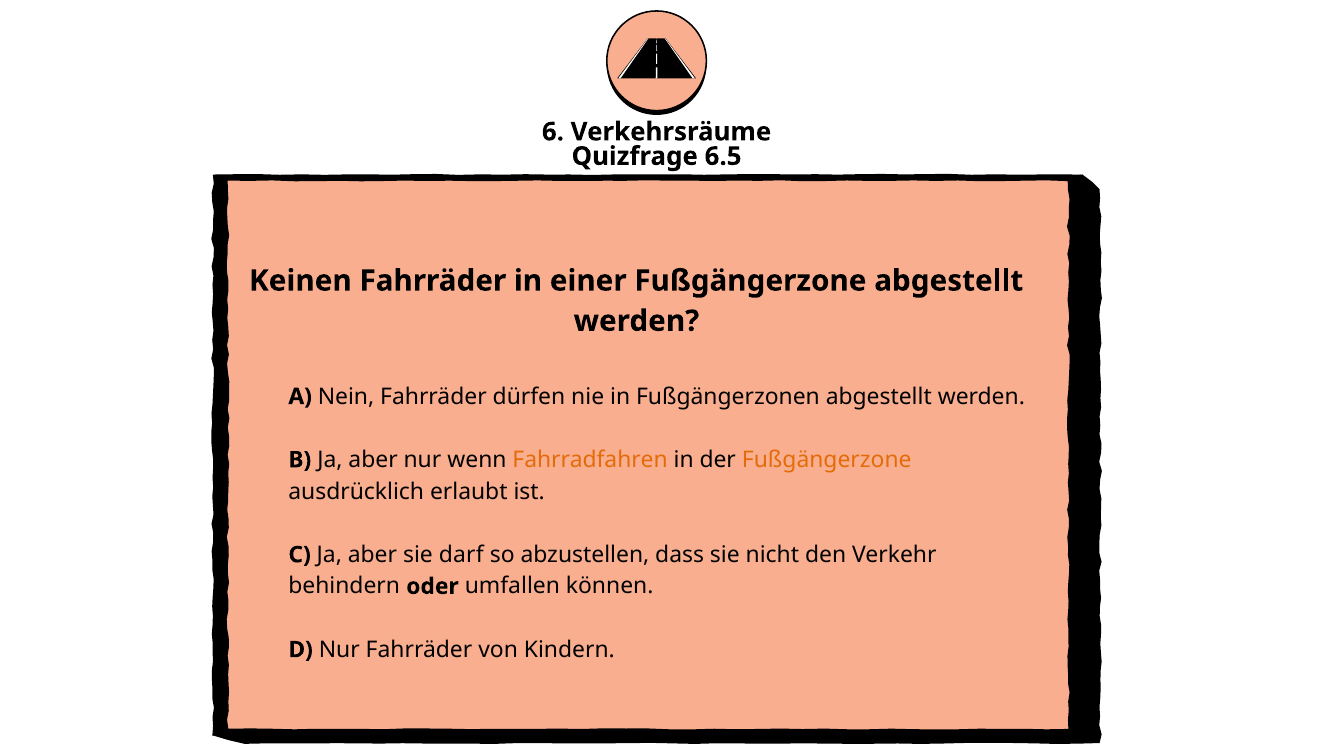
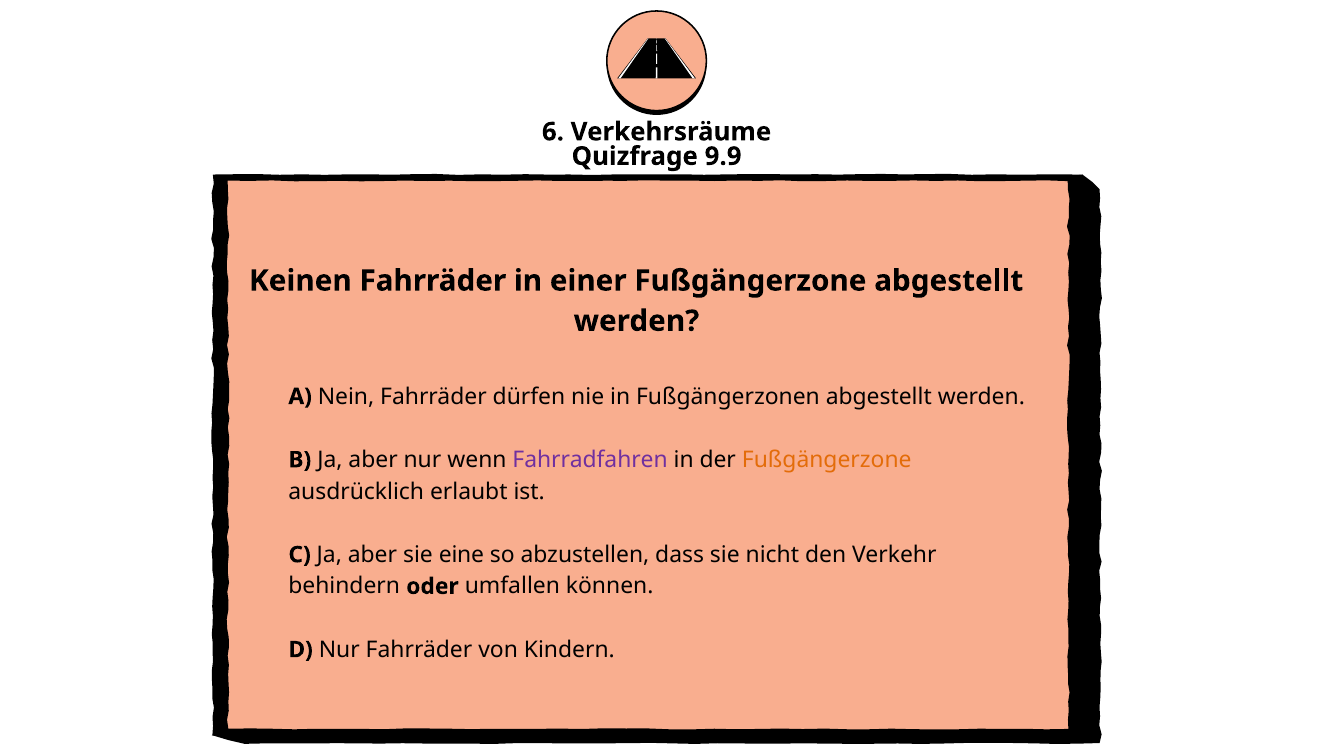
6.5: 6.5 -> 9.9 (723, 156)
Fahrradfahren colour: orange -> purple (590, 460)
darf: darf -> eine (461, 555)
